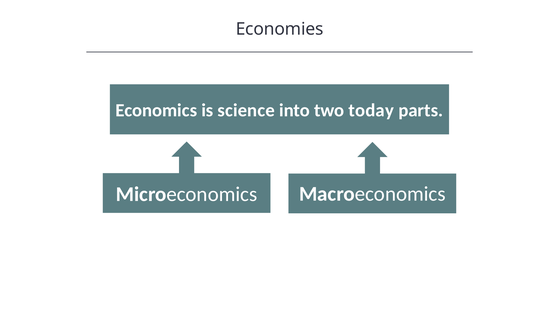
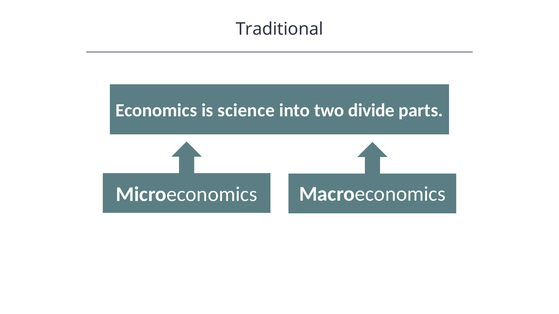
Economies: Economies -> Traditional (279, 29)
today: today -> divide (371, 111)
